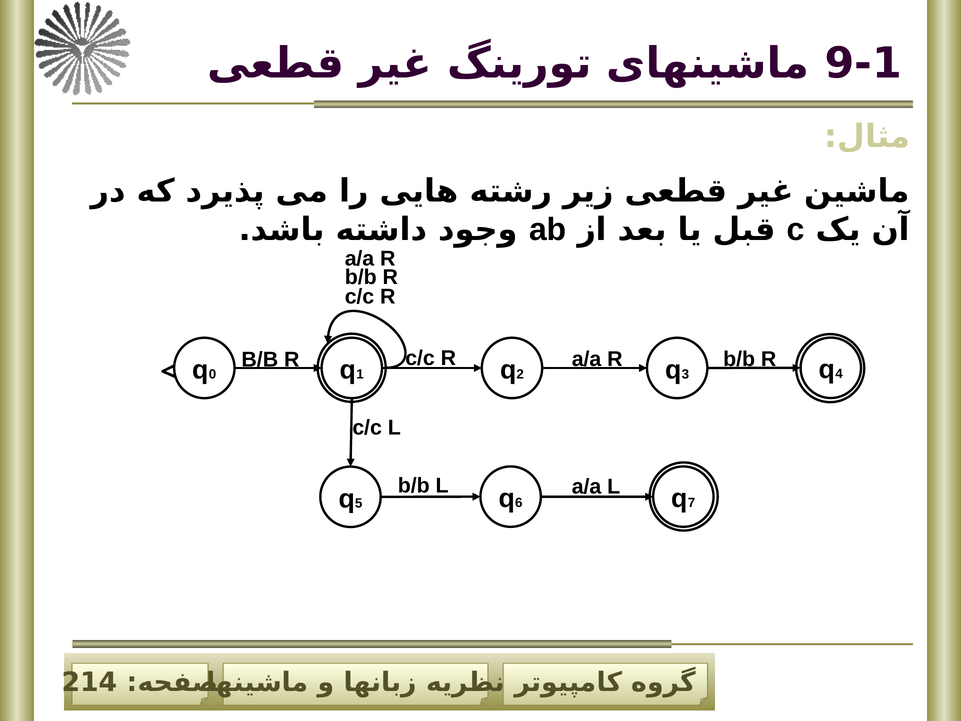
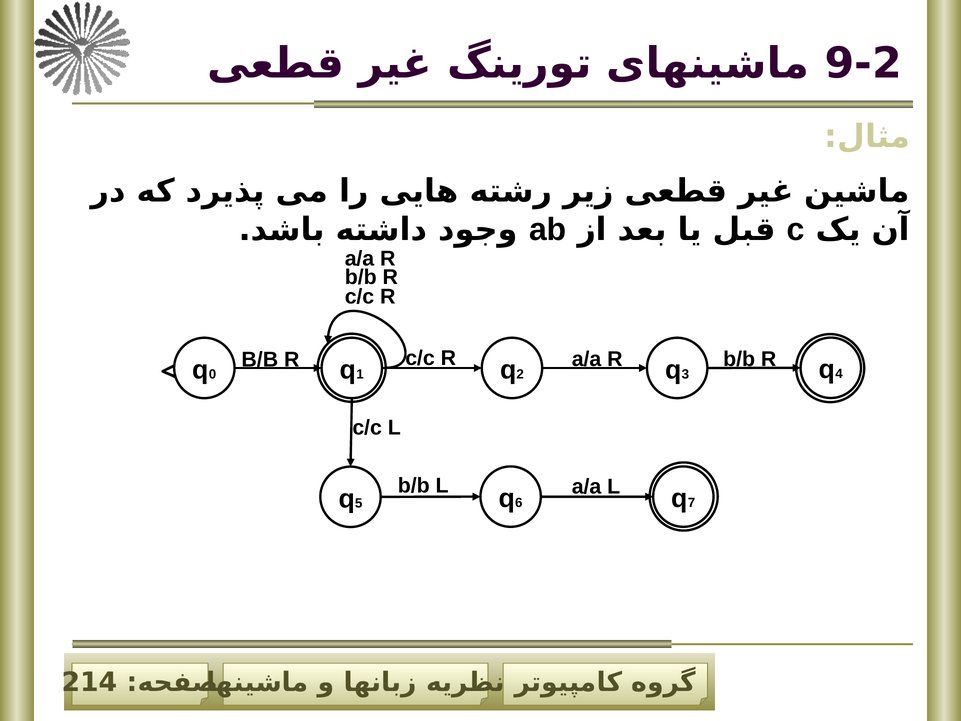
9-1: 9-1 -> 9-2 (863, 63)
